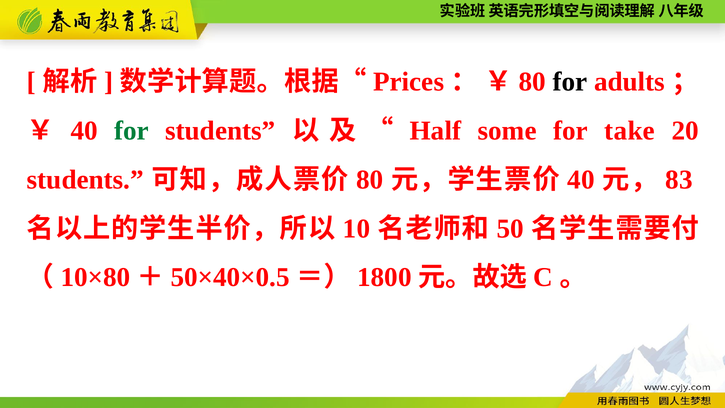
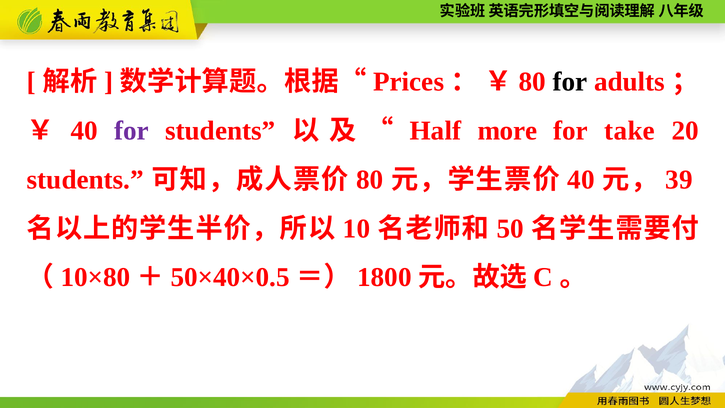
for colour: green -> purple (132, 131)
some: some -> more (507, 131)
83: 83 -> 39 (679, 180)
